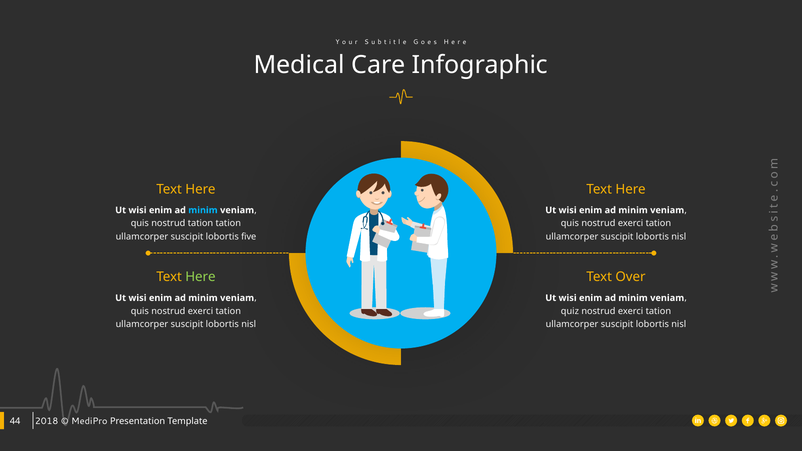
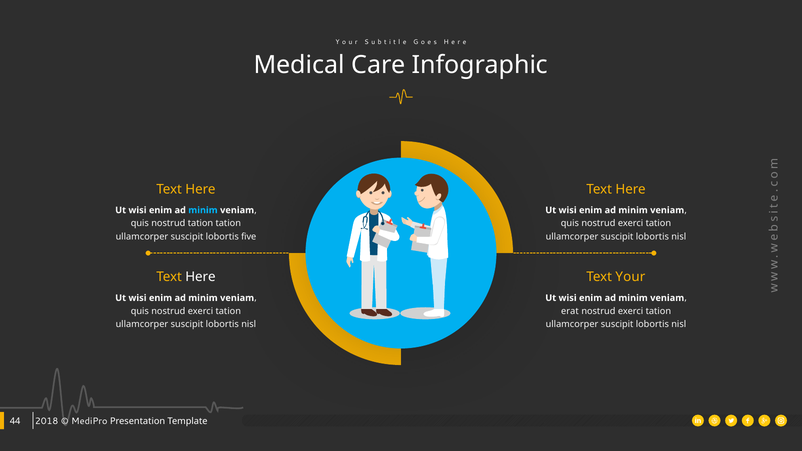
Here colour: light green -> white (200, 277)
Over: Over -> Your (630, 277)
quiz: quiz -> erat (570, 311)
